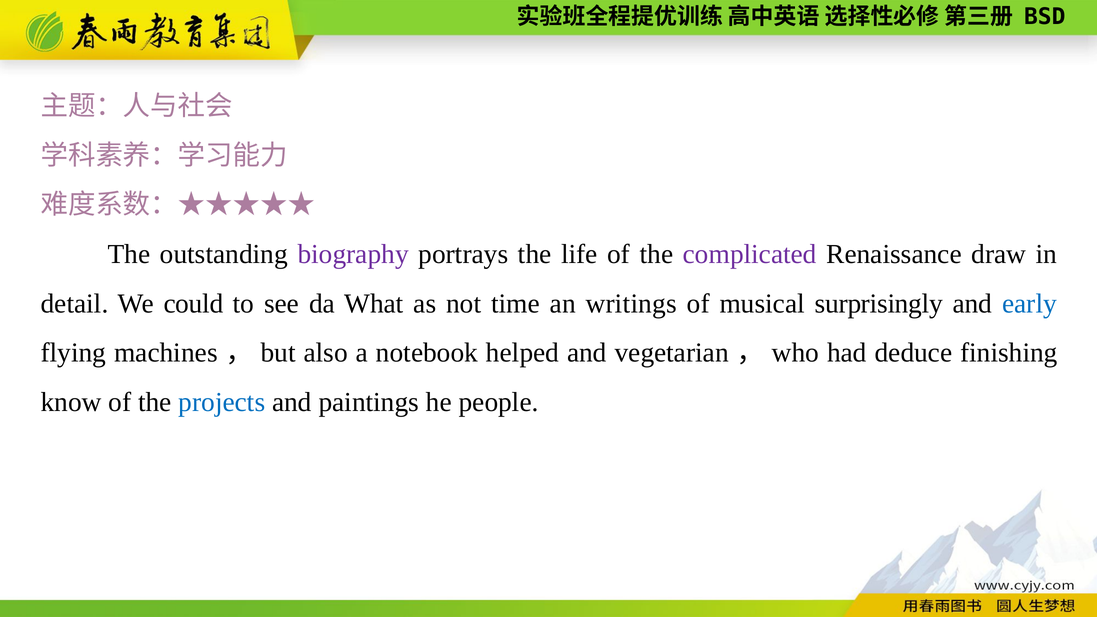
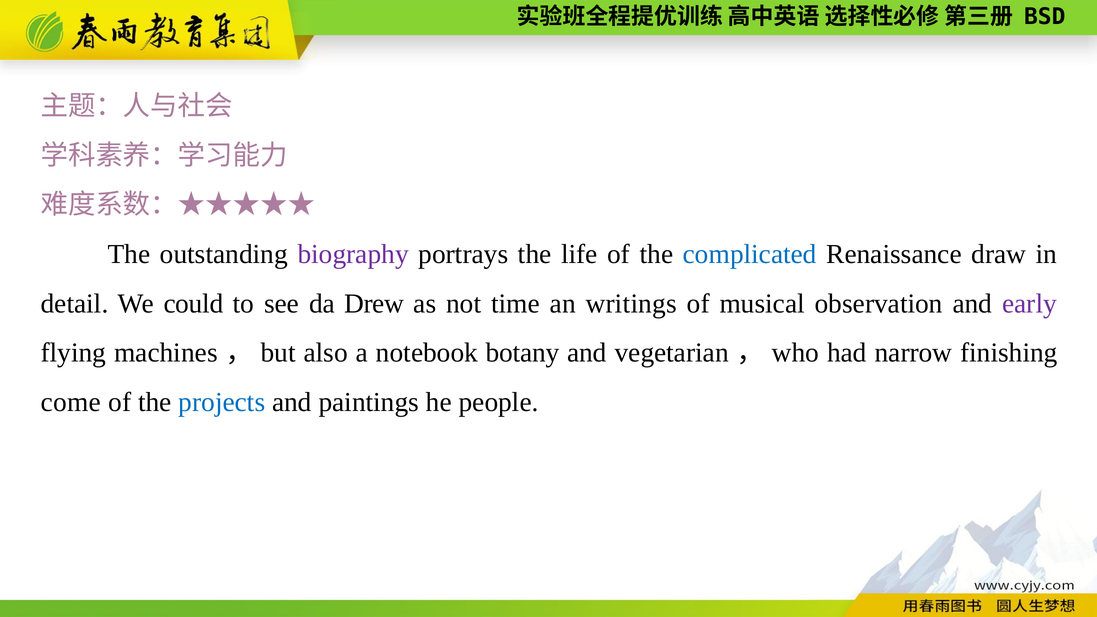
complicated colour: purple -> blue (750, 254)
What: What -> Drew (374, 304)
surprisingly: surprisingly -> observation (879, 304)
early colour: blue -> purple (1029, 304)
helped: helped -> botany (523, 353)
deduce: deduce -> narrow (913, 353)
know: know -> come (71, 402)
